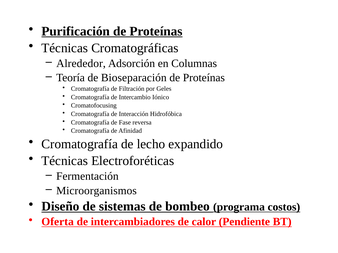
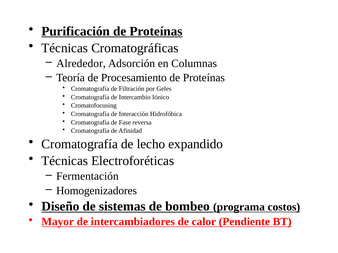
Bioseparación: Bioseparación -> Procesamiento (134, 78)
Microorganismos: Microorganismos -> Homogenizadores (97, 191)
Oferta: Oferta -> Mayor (58, 222)
